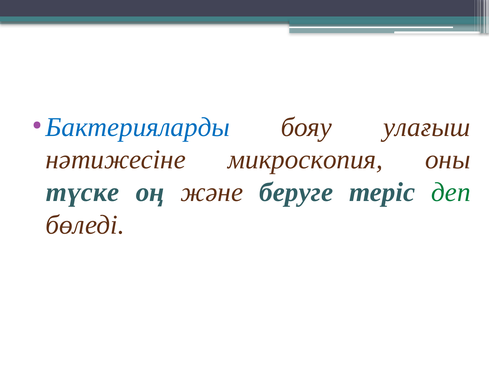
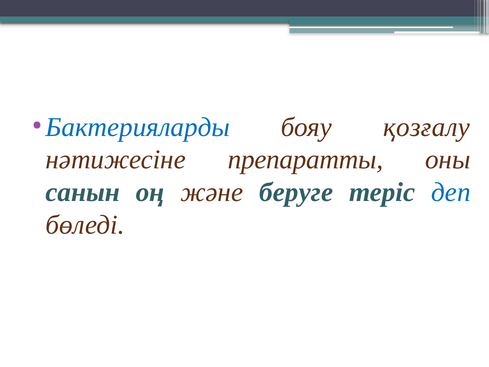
улағыш: улағыш -> қозғалу (427, 127)
микроскопия: микроскопия -> препаратты (306, 160)
түске: түске -> санын (83, 192)
деп colour: green -> blue (451, 192)
